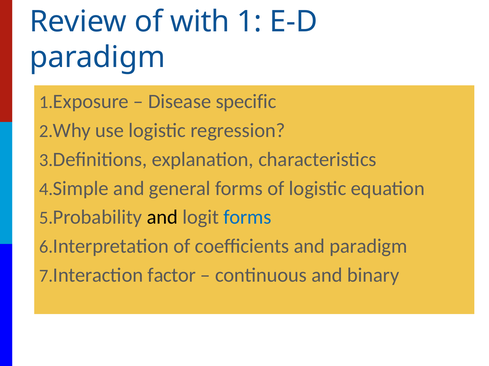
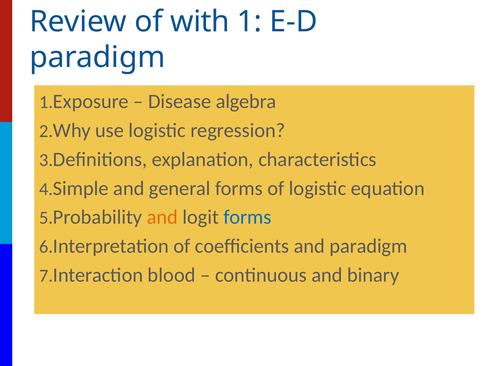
specific: specific -> algebra (246, 102)
and colour: black -> orange (162, 218)
factor: factor -> blood (172, 276)
